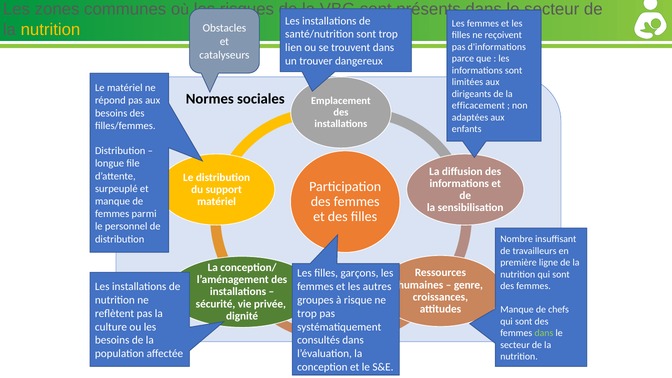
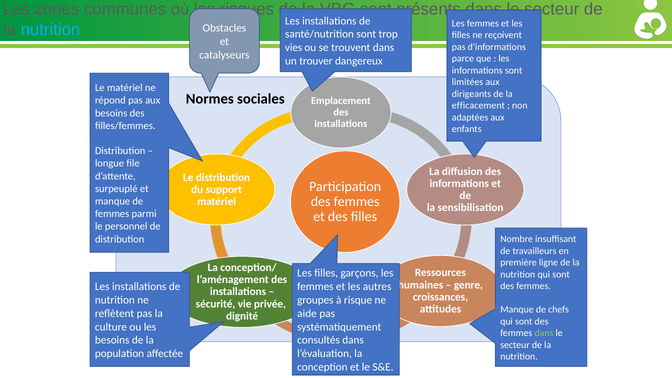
nutrition colour: yellow -> light blue (50, 30)
lien: lien -> vies (294, 48)
trop: trop -> aide (307, 313)
